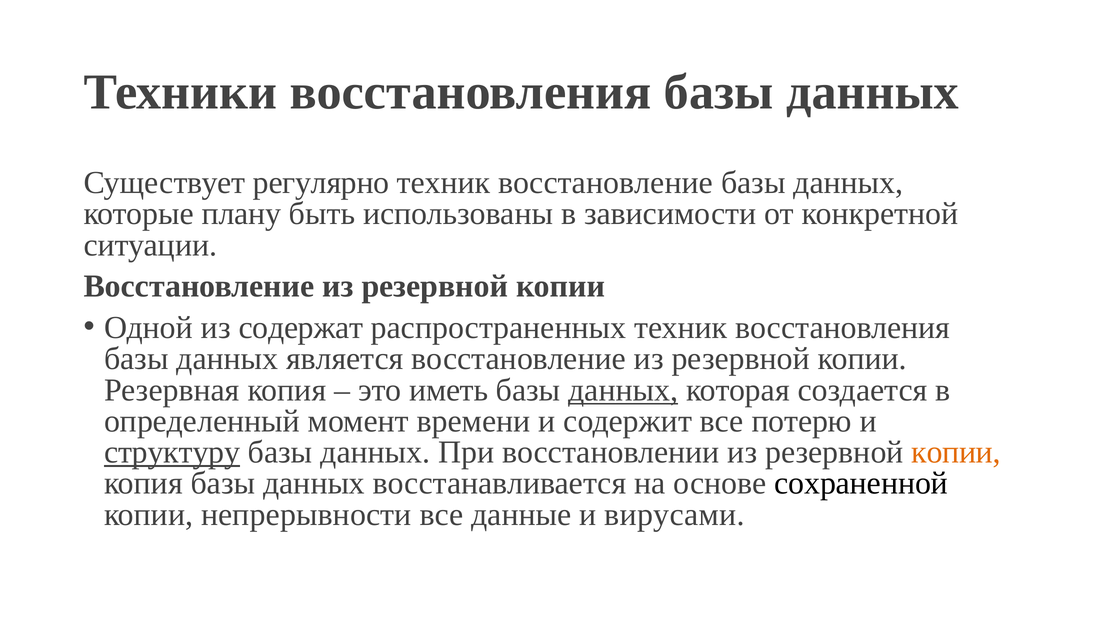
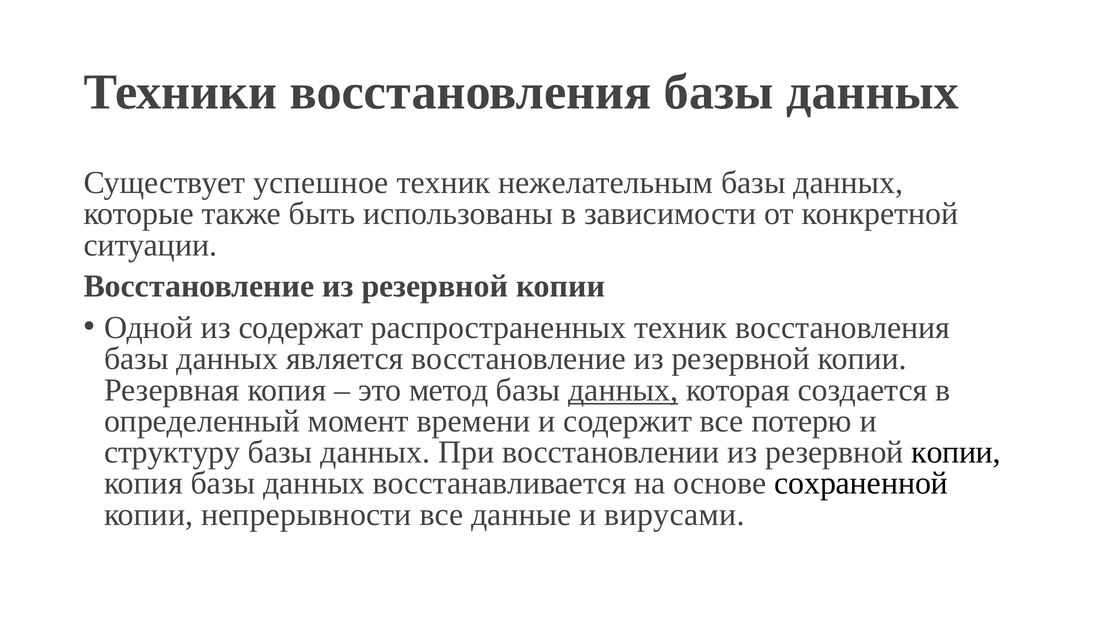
регулярно: регулярно -> успешное (321, 183)
техник восстановление: восстановление -> нежелательным (606, 183)
плану: плану -> также (242, 214)
иметь: иметь -> метод (449, 390)
структуру underline: present -> none (172, 452)
копии colour: orange -> black (956, 452)
